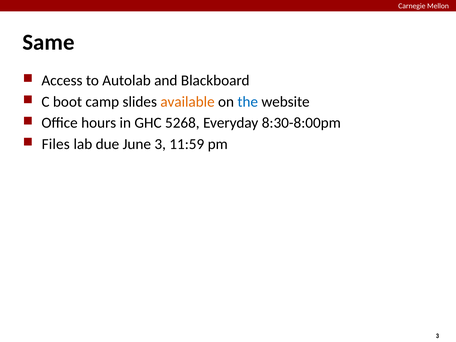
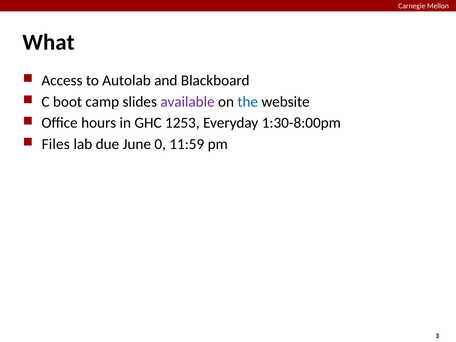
Same: Same -> What (48, 42)
available colour: orange -> purple (187, 102)
5268: 5268 -> 1253 (182, 123)
8:30-8:00pm: 8:30-8:00pm -> 1:30-8:00pm (301, 123)
June 3: 3 -> 0 (160, 144)
